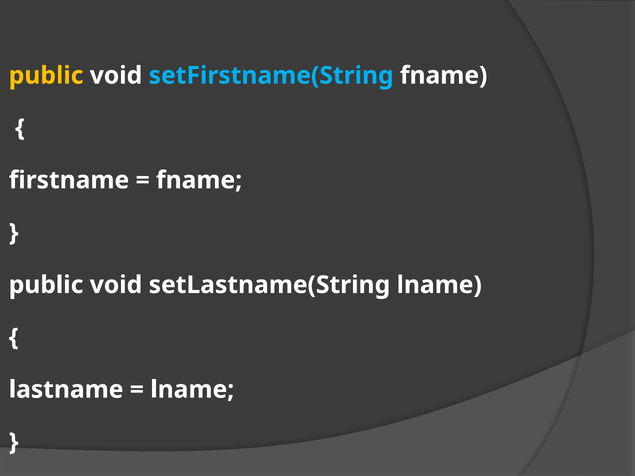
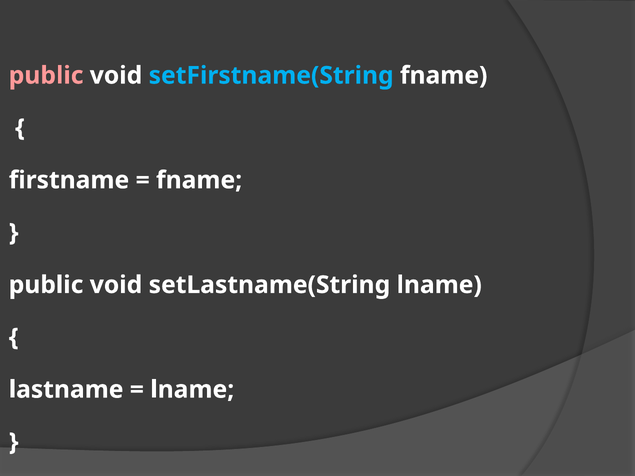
public colour: yellow -> pink (46, 76)
